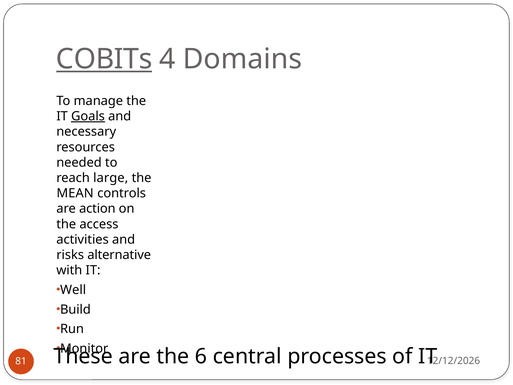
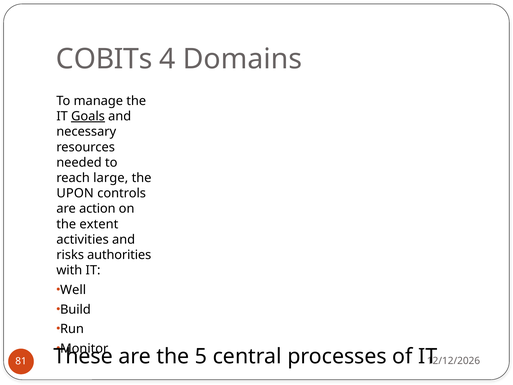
COBITs underline: present -> none (104, 59)
MEAN: MEAN -> UPON (75, 193)
access: access -> extent (99, 224)
alternative: alternative -> authorities (119, 255)
6: 6 -> 5 (201, 356)
